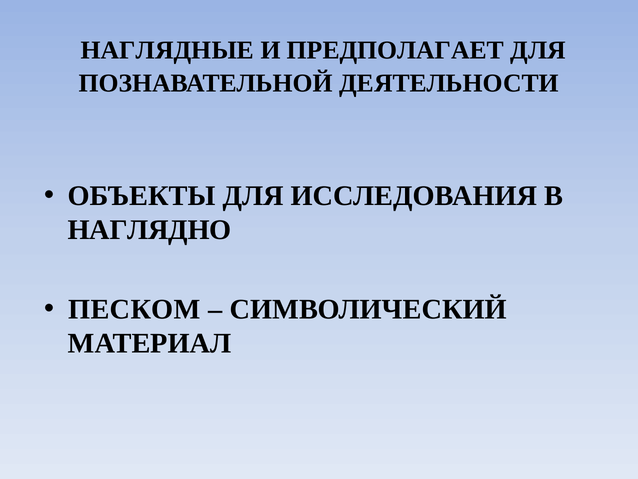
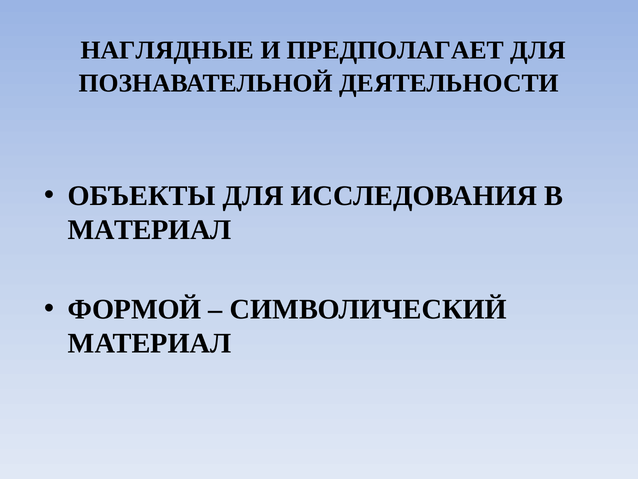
НАГЛЯДНО: НАГЛЯДНО -> МАТЕРИАЛ (150, 230)
ПЕСКОМ: ПЕСКОМ -> ФОРМОЙ (135, 309)
